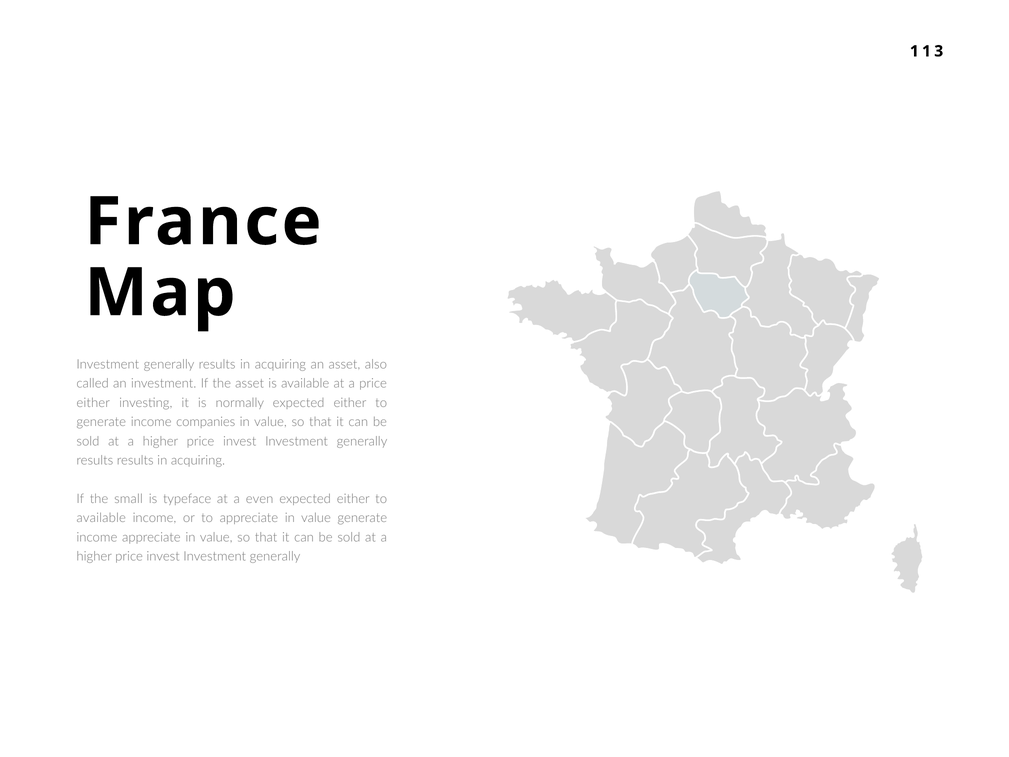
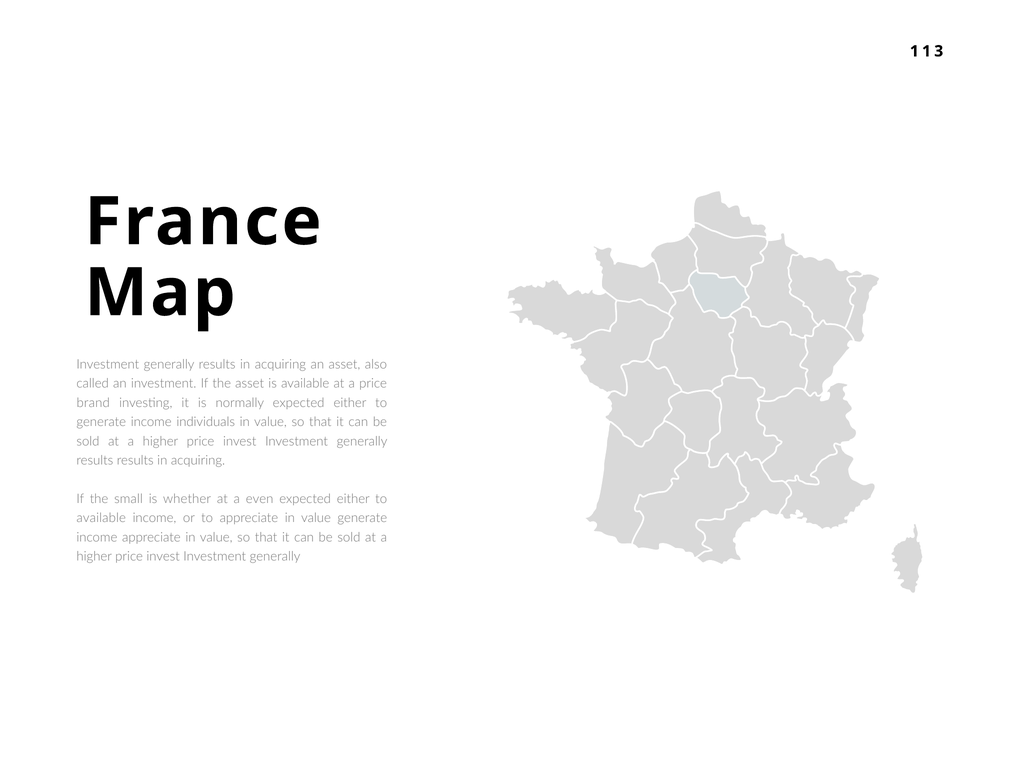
either: either -> brand (93, 403)
companies: companies -> individuals (206, 422)
typeface: typeface -> whether (187, 499)
